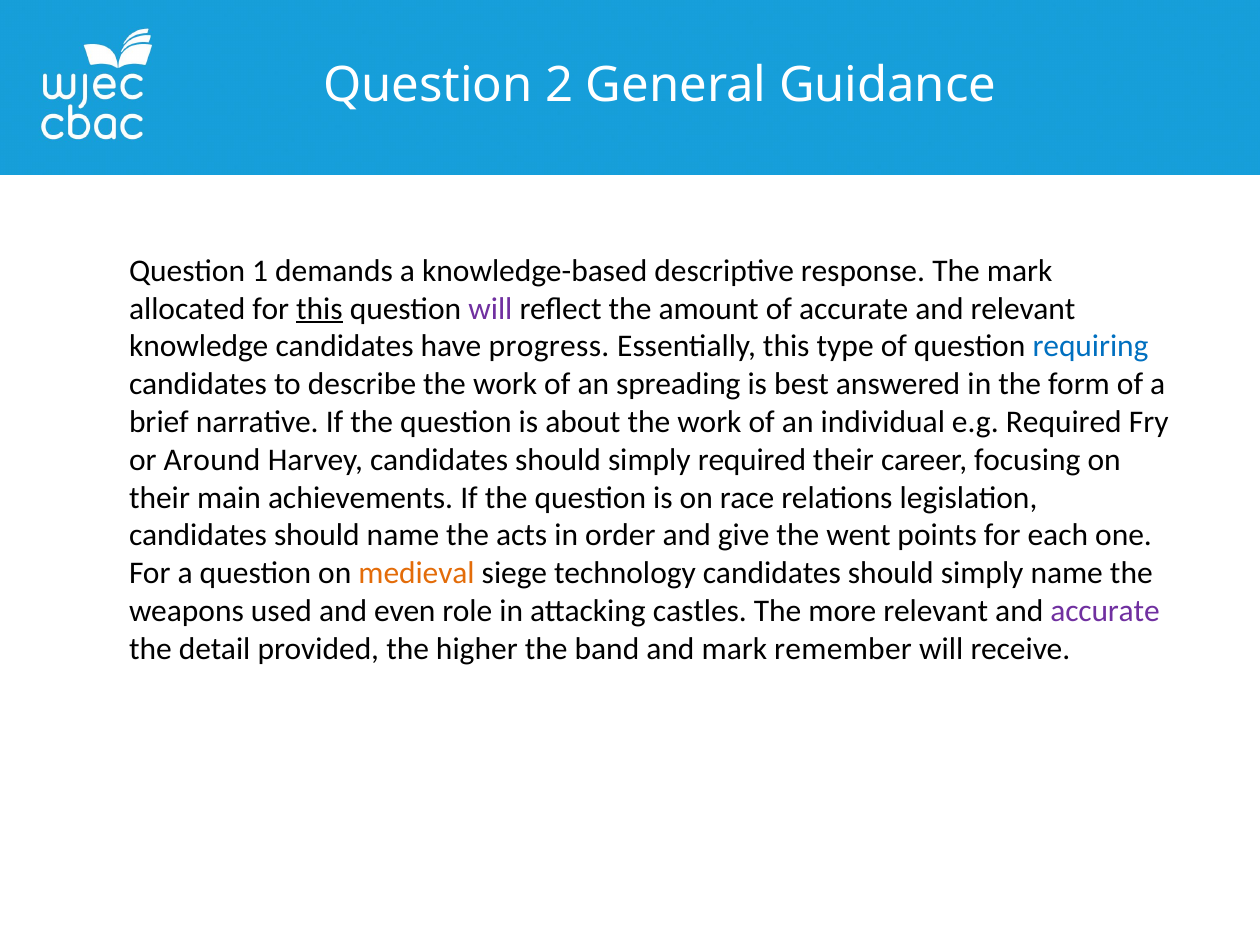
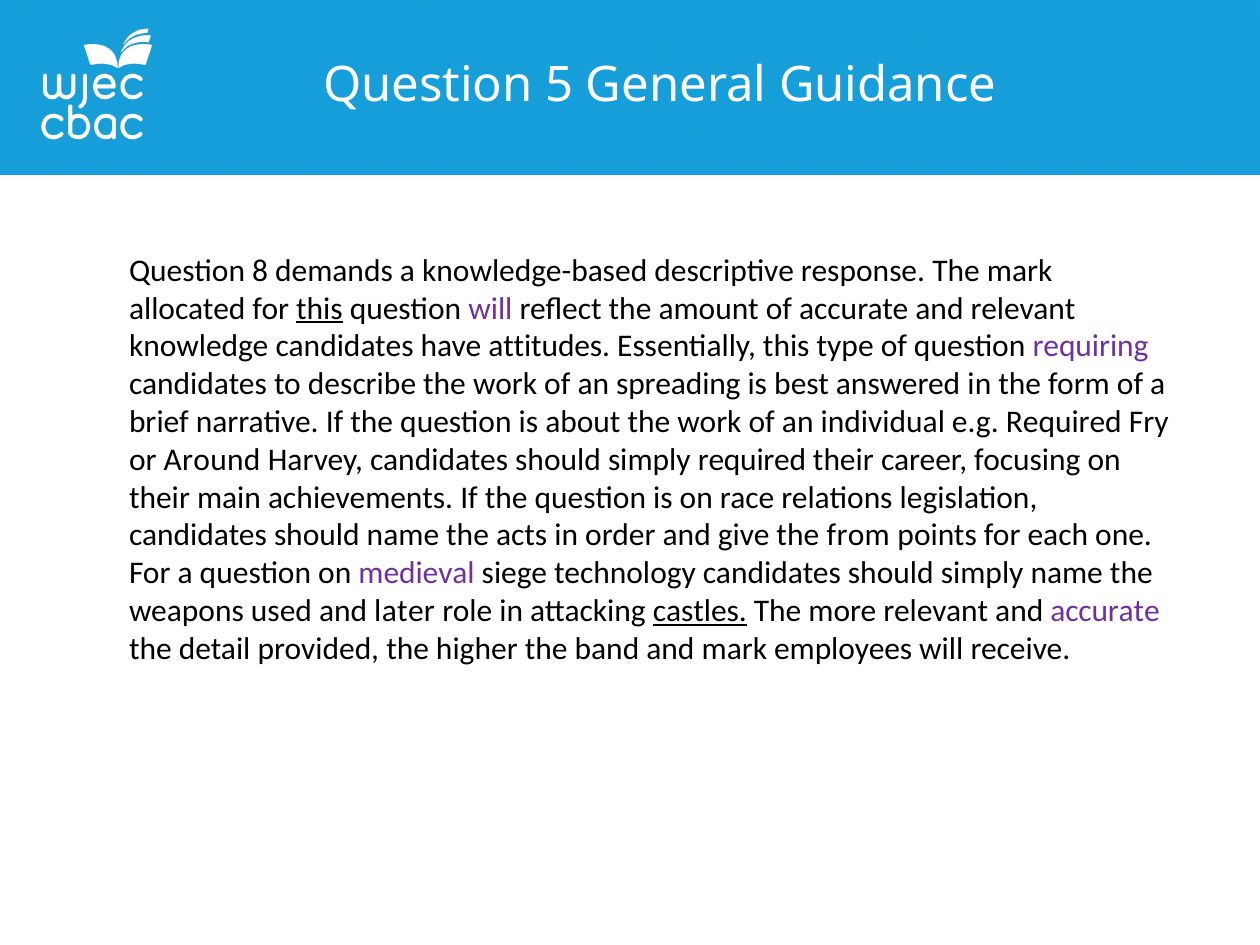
2: 2 -> 5 (559, 85)
1: 1 -> 8 (260, 271)
progress: progress -> attitudes (549, 347)
requiring colour: blue -> purple (1090, 347)
went: went -> from (858, 536)
medieval colour: orange -> purple (417, 573)
even: even -> later (405, 611)
castles underline: none -> present (700, 611)
remember: remember -> employees (843, 649)
